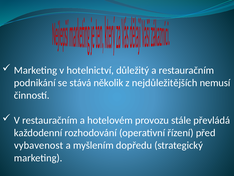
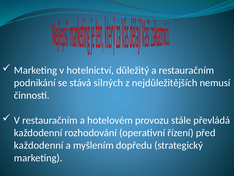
několik: několik -> silných (108, 83)
vybavenost: vybavenost -> každodenní (39, 145)
